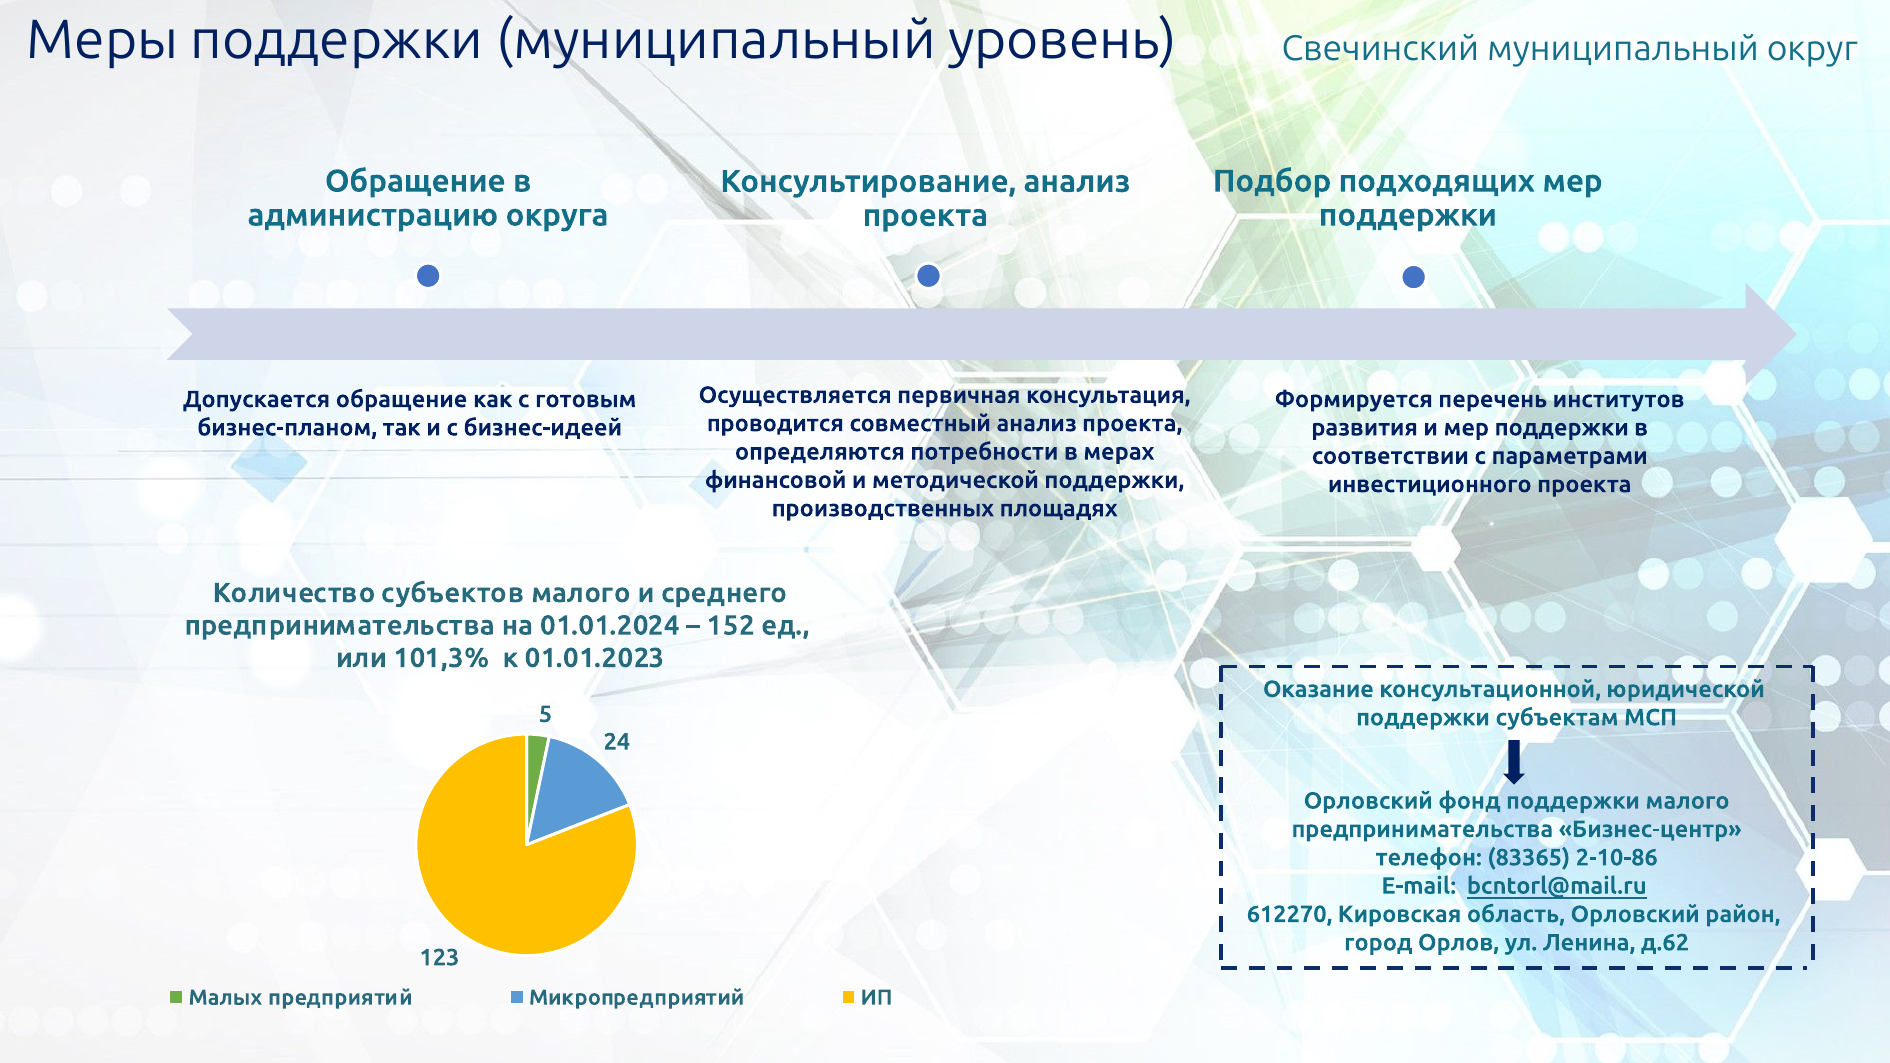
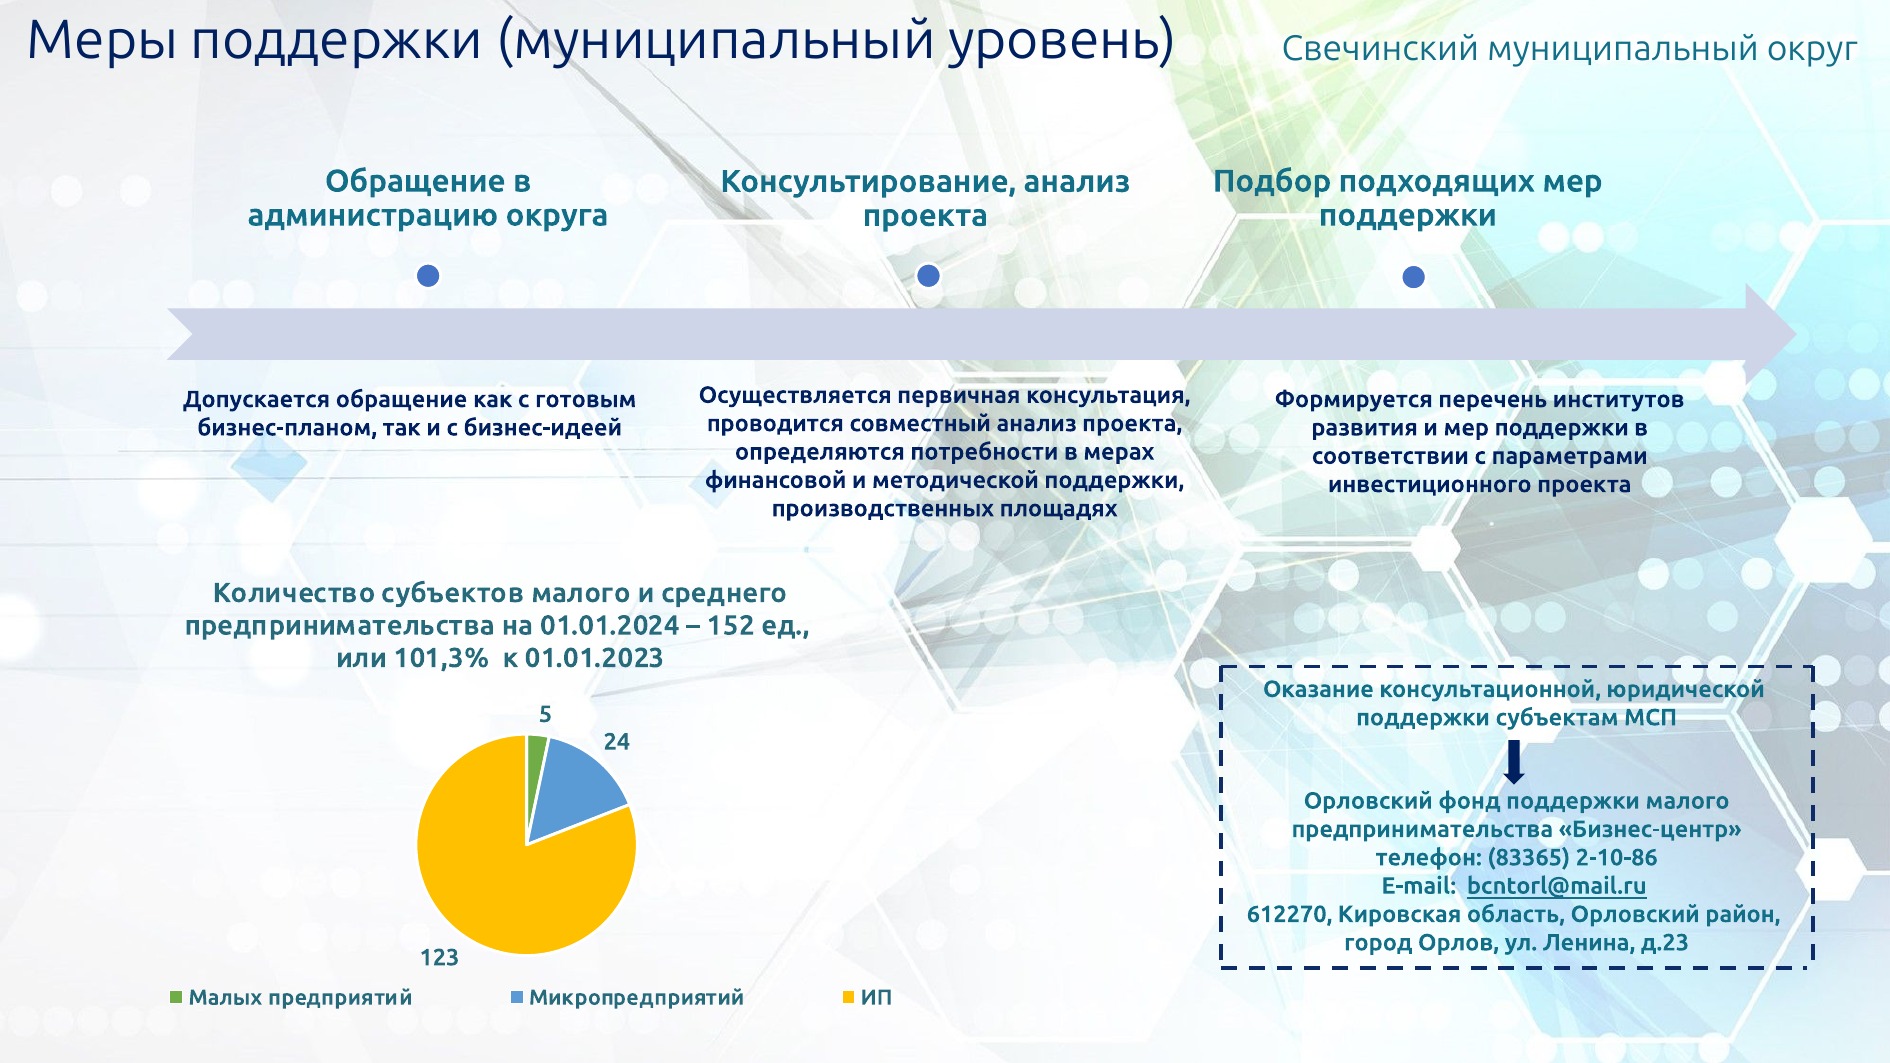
д.62: д.62 -> д.23 (1665, 943)
